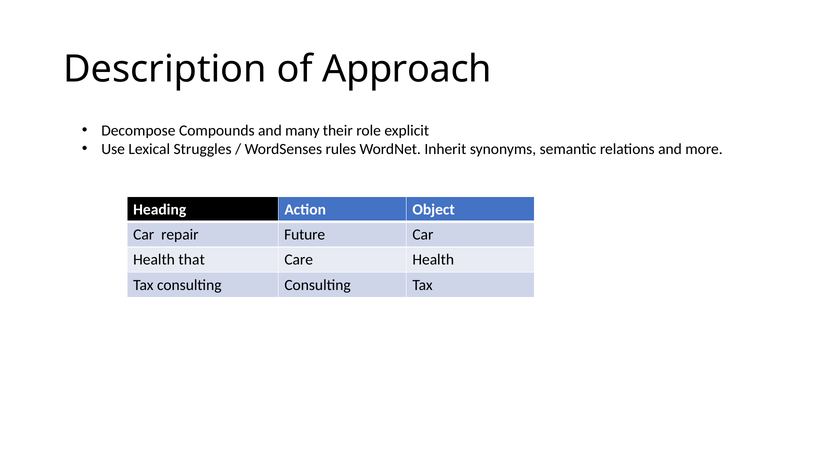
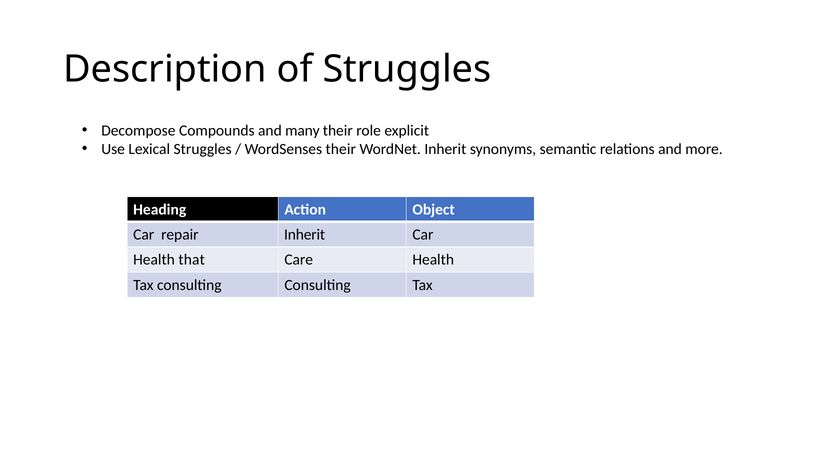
of Approach: Approach -> Struggles (407, 69)
WordSenses rules: rules -> their (341, 149)
repair Future: Future -> Inherit (305, 235)
